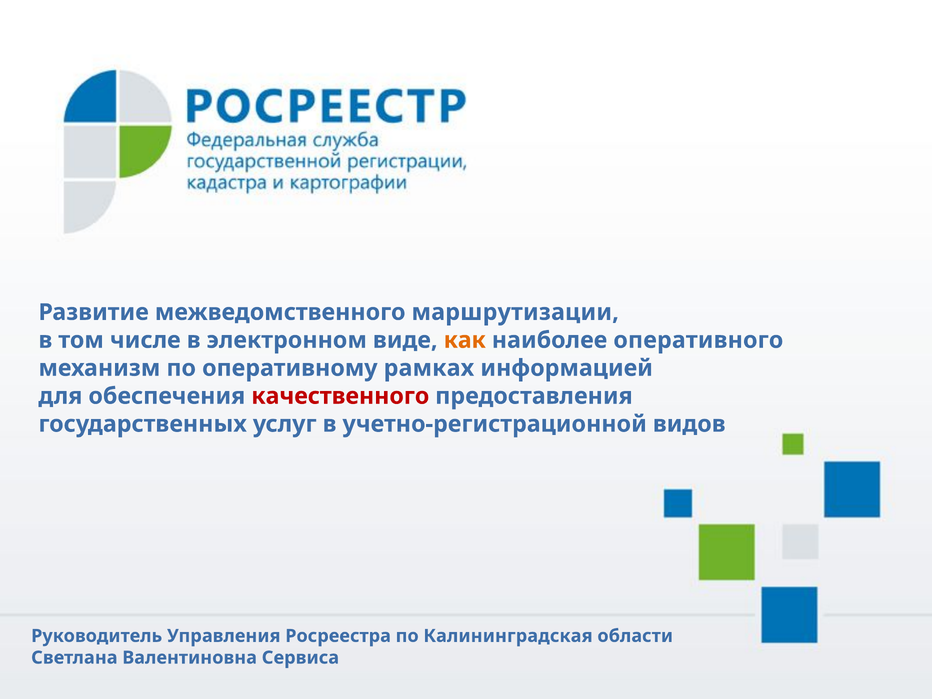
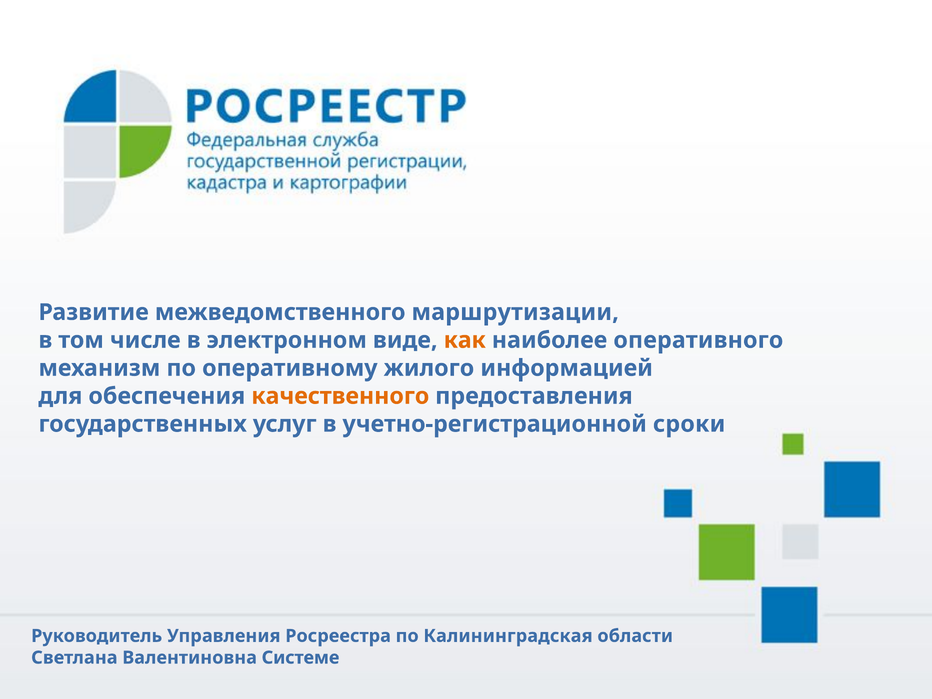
рамках: рамках -> жилого (429, 368)
качественного colour: red -> orange (340, 396)
видов: видов -> сроки (689, 424)
Сервиса: Сервиса -> Системе (301, 658)
